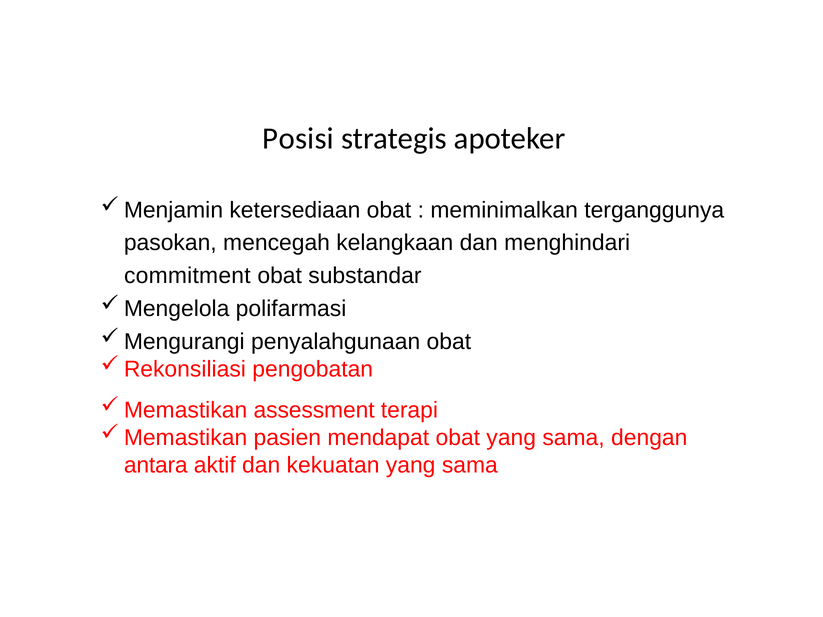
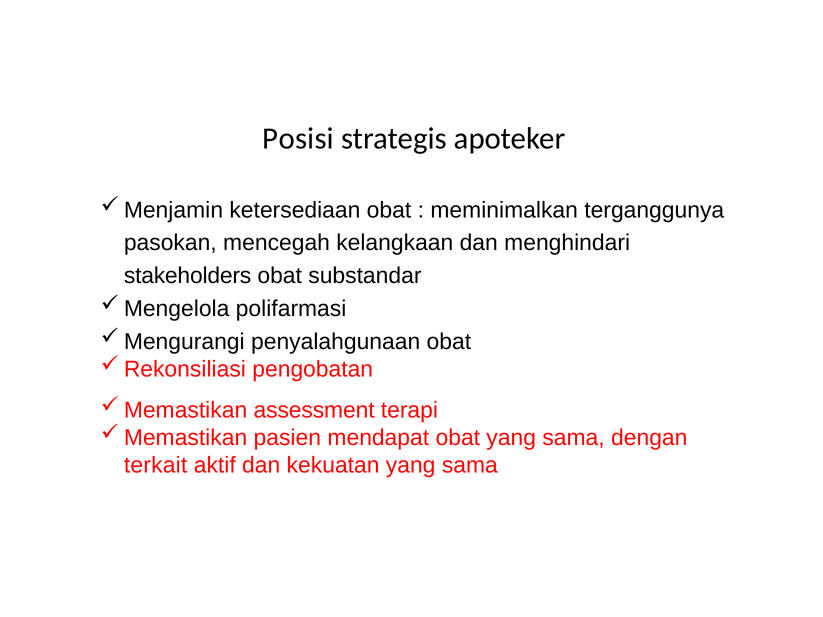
commitment: commitment -> stakeholders (188, 276)
antara: antara -> terkait (156, 465)
